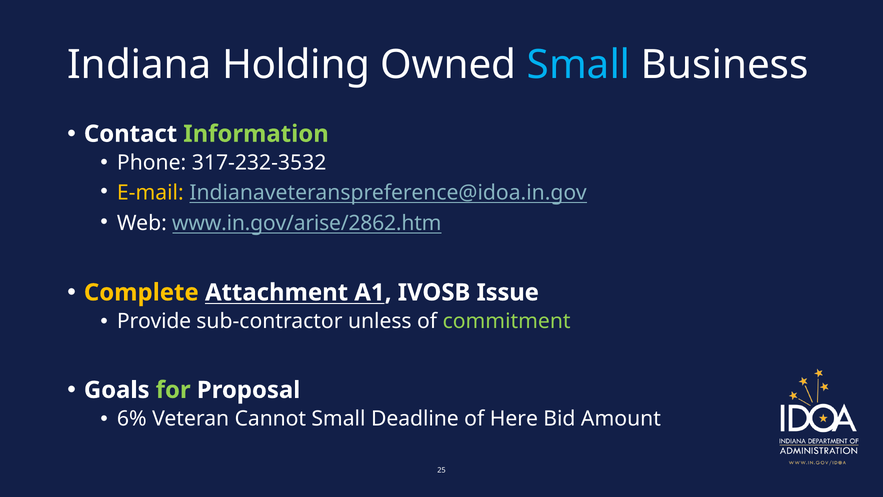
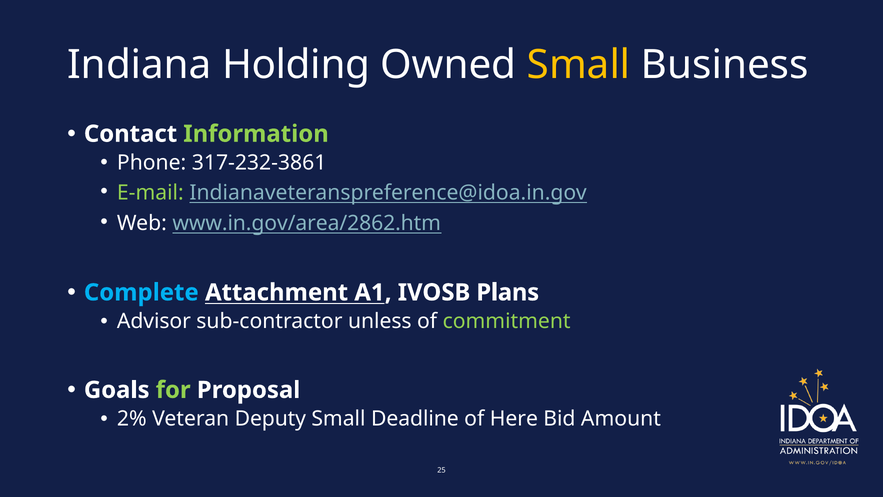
Small colour: light blue -> yellow (579, 65)
317-232-3532: 317-232-3532 -> 317-232-3861 (259, 163)
E-mail colour: yellow -> light green (150, 193)
www.in.gov/arise/2862.htm: www.in.gov/arise/2862.htm -> www.in.gov/area/2862.htm (307, 223)
Complete colour: yellow -> light blue (141, 292)
Issue: Issue -> Plans (508, 292)
Provide: Provide -> Advisor (154, 321)
6%: 6% -> 2% (132, 419)
Cannot: Cannot -> Deputy (270, 419)
